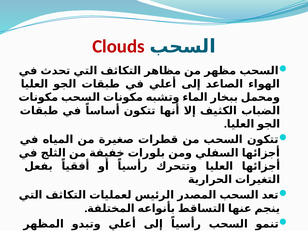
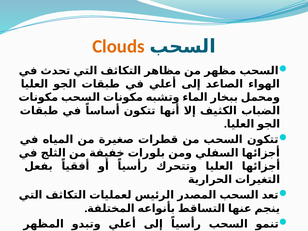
Clouds colour: red -> orange (118, 46)
